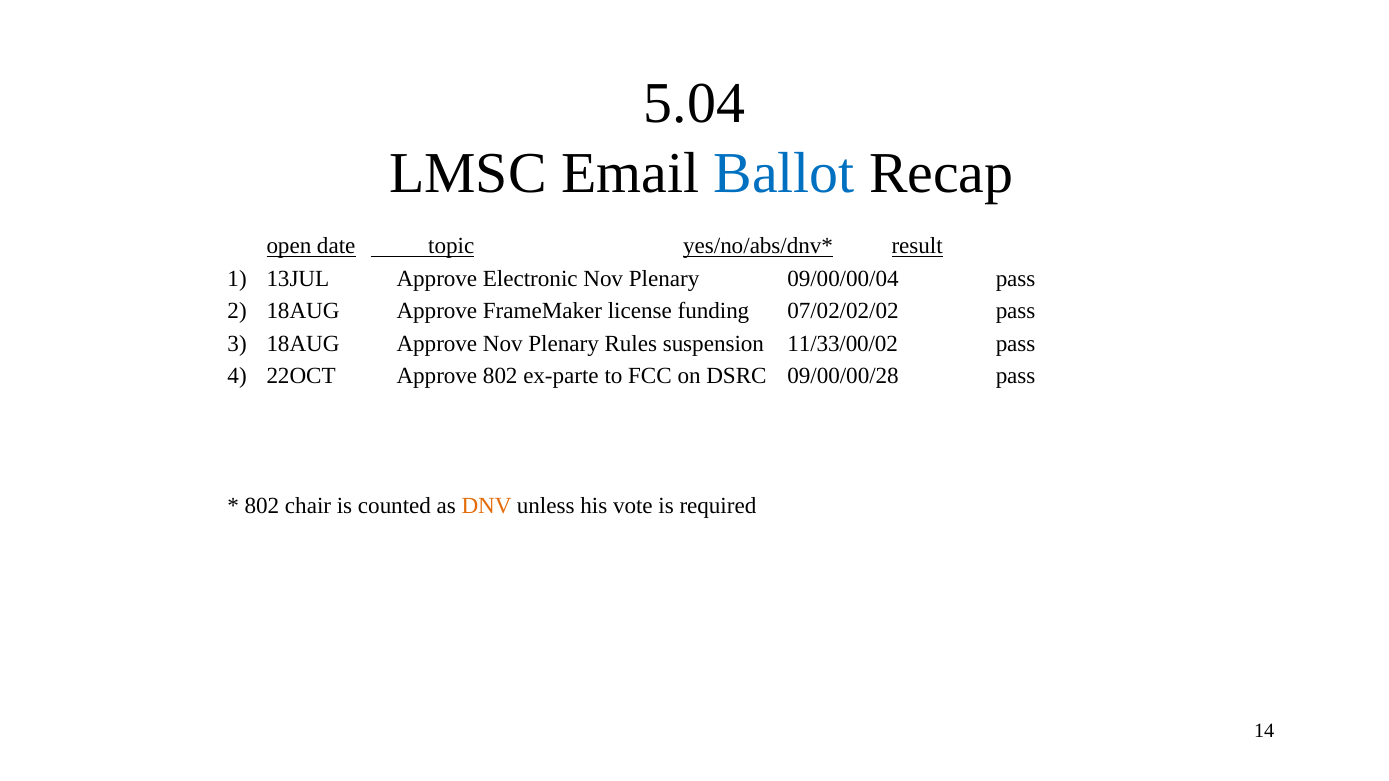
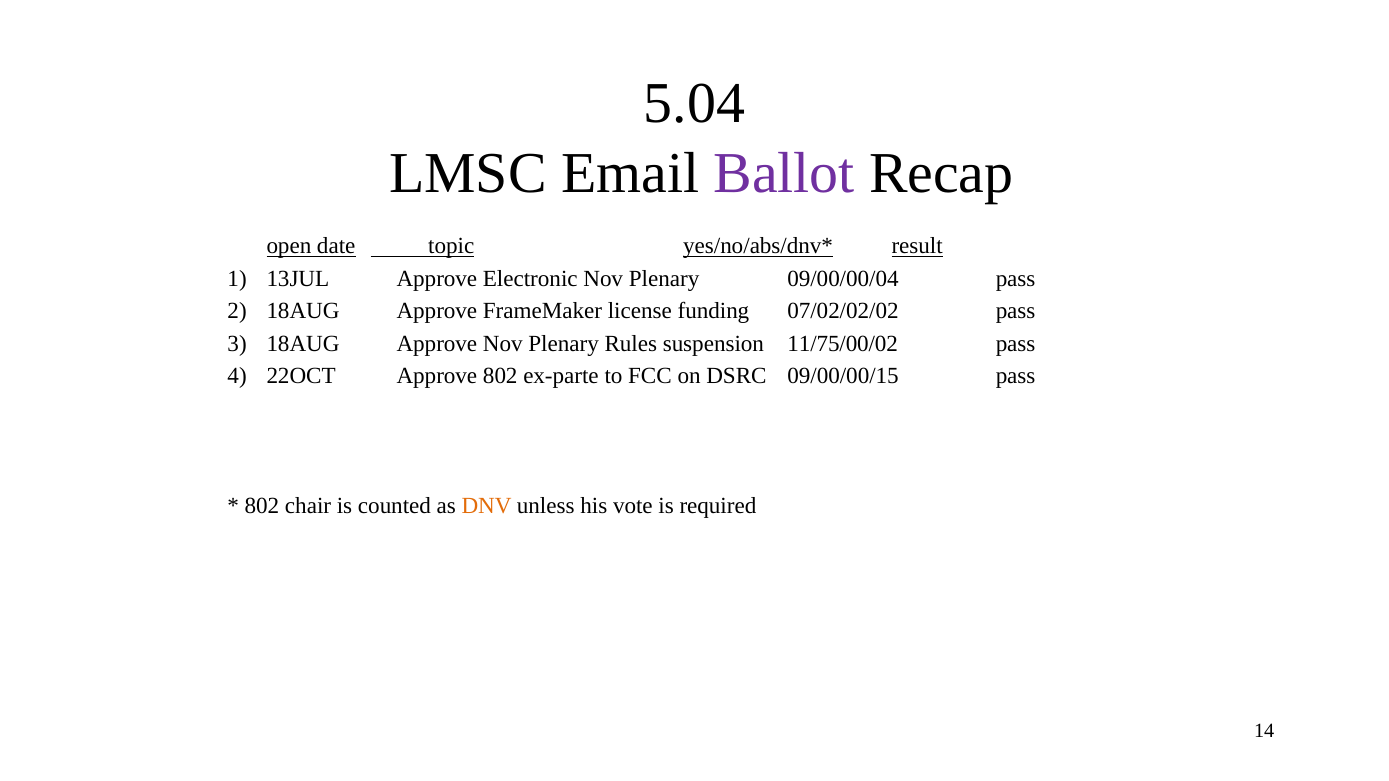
Ballot colour: blue -> purple (784, 173)
11/33/00/02: 11/33/00/02 -> 11/75/00/02 (843, 344)
09/00/00/28: 09/00/00/28 -> 09/00/00/15 (843, 376)
